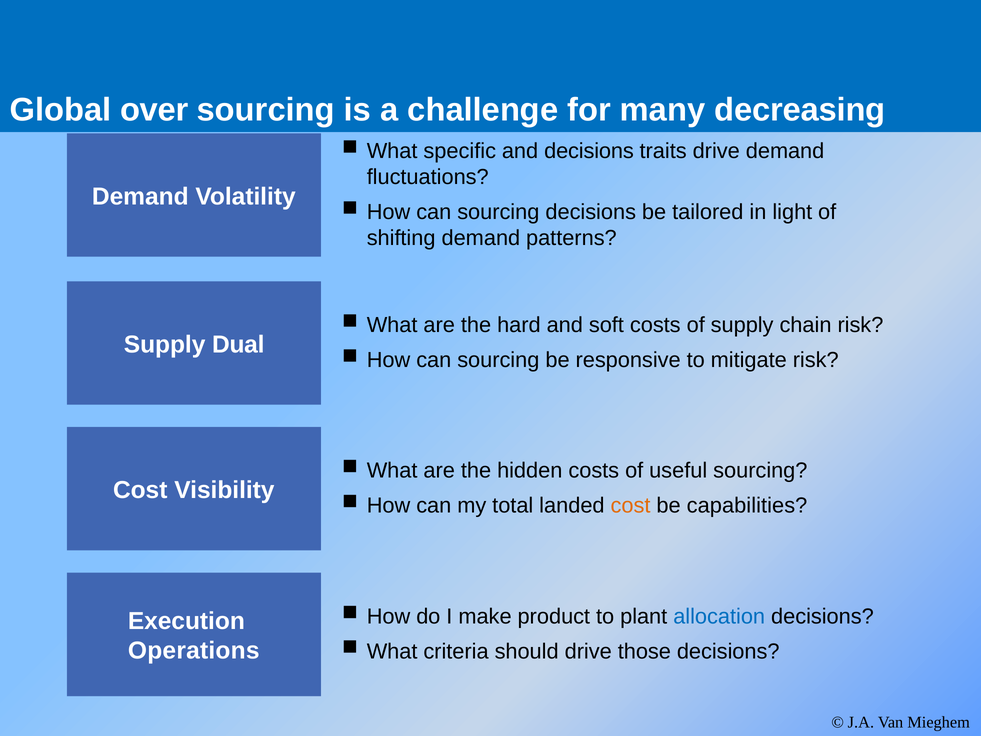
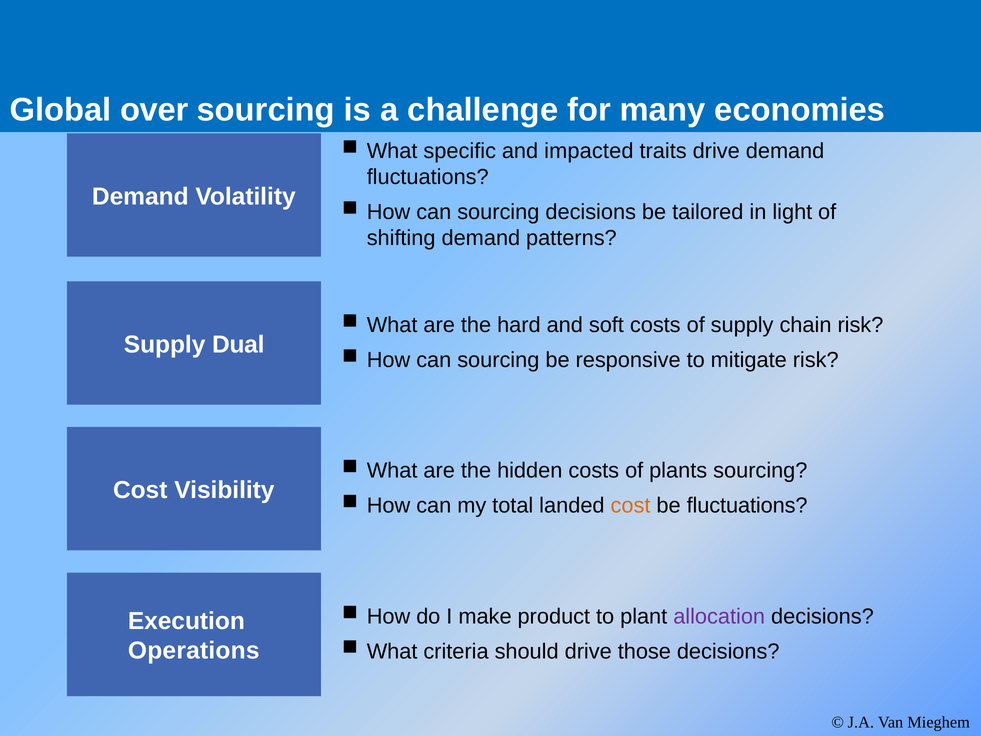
decreasing: decreasing -> economies (800, 110)
and decisions: decisions -> impacted (589, 151)
useful: useful -> plants (678, 471)
be capabilities: capabilities -> fluctuations (747, 505)
allocation colour: blue -> purple (719, 616)
